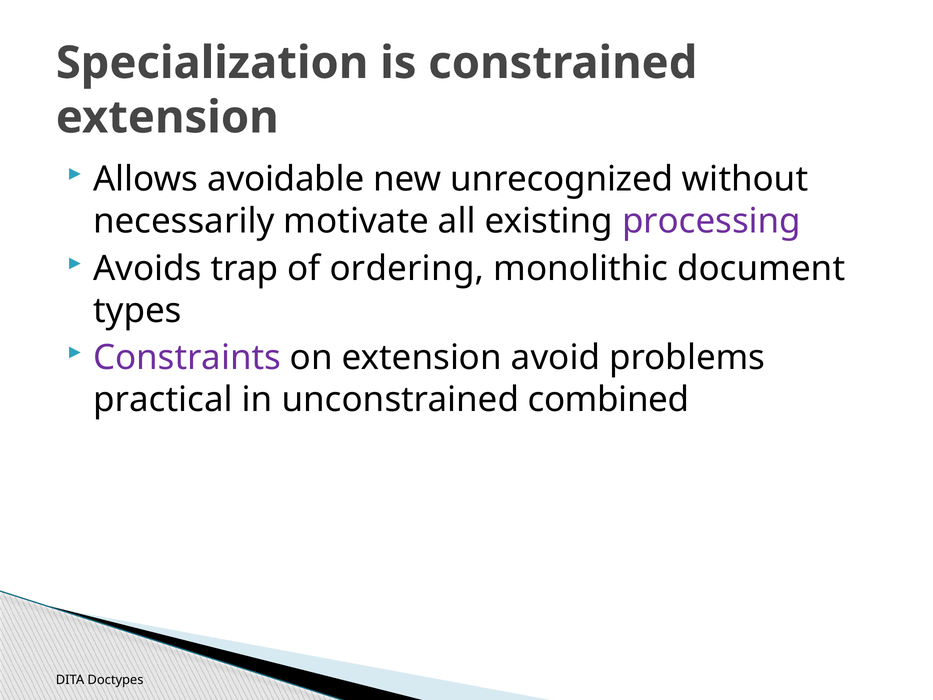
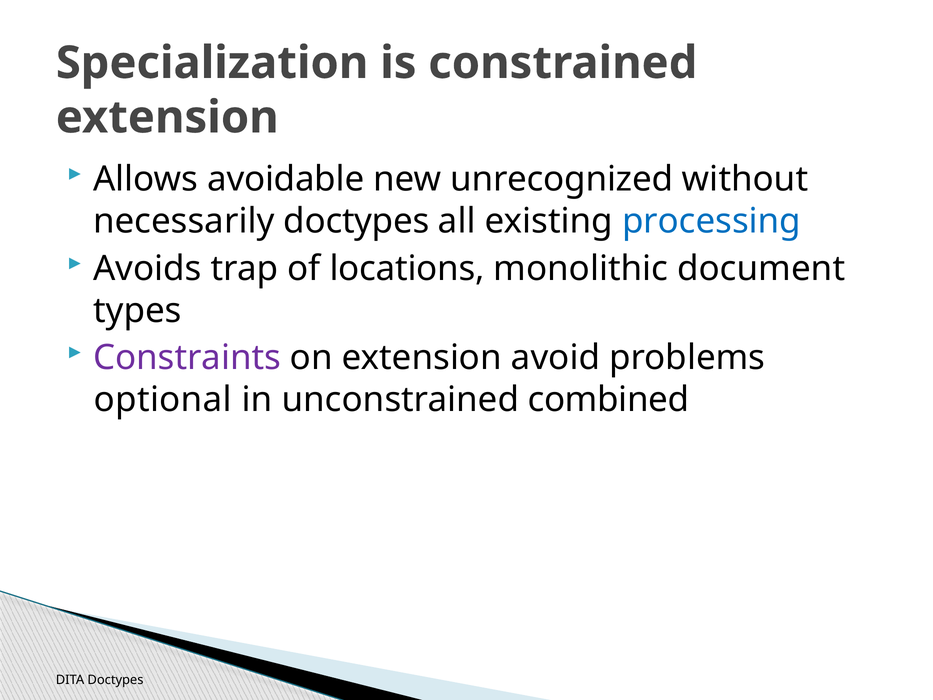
necessarily motivate: motivate -> doctypes (356, 221)
processing colour: purple -> blue (711, 221)
ordering: ordering -> locations (407, 268)
practical: practical -> optional (163, 400)
